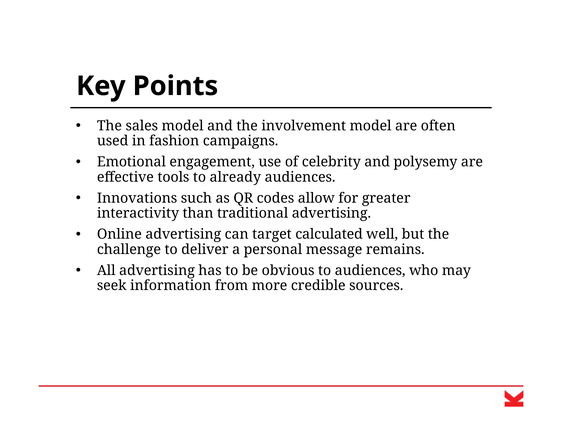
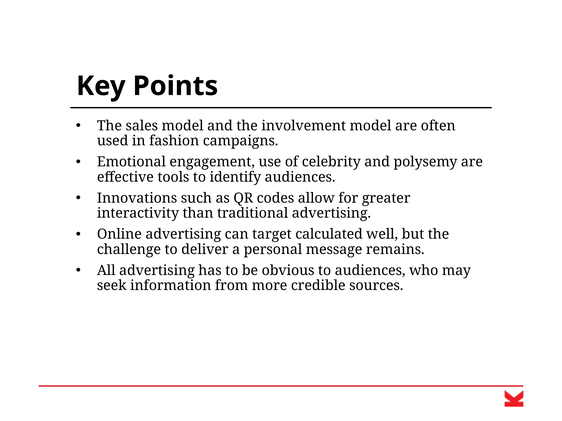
already: already -> identify (235, 177)
